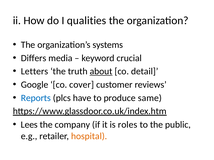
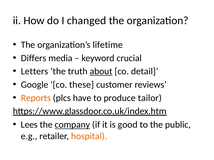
qualities: qualities -> changed (87, 21)
systems: systems -> lifetime (108, 45)
cover: cover -> these (82, 85)
Reports colour: blue -> orange (36, 98)
same: same -> tailor (150, 98)
company underline: none -> present (72, 125)
roles: roles -> good (128, 125)
